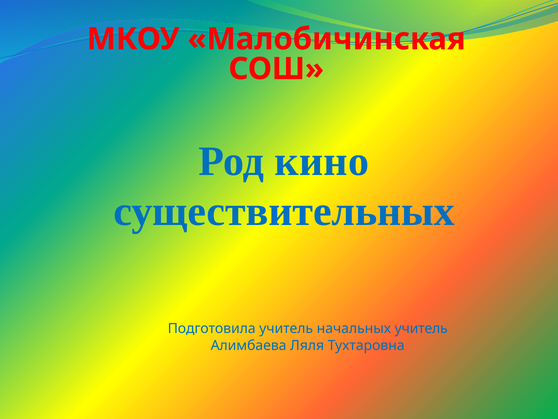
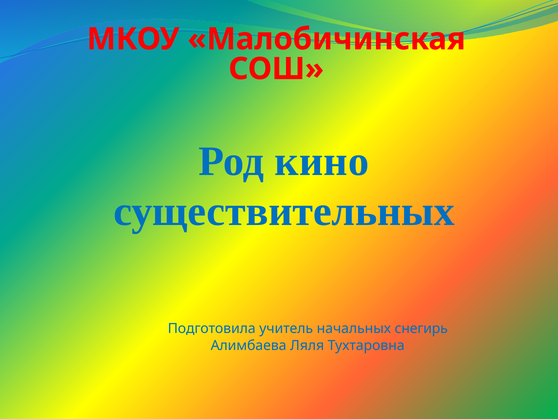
начальных учитель: учитель -> снегирь (421, 328)
